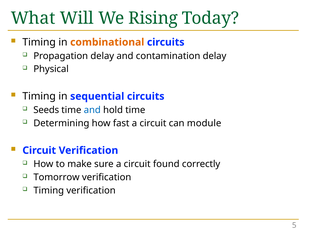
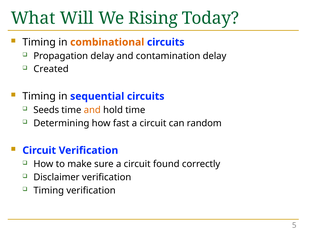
Physical: Physical -> Created (51, 69)
and colour: blue -> orange (92, 110)
module: module -> random (204, 123)
Tomorrow: Tomorrow -> Disclaimer (57, 177)
